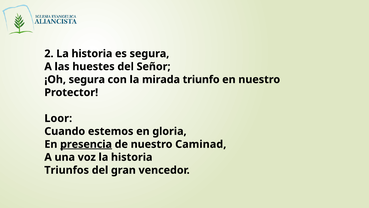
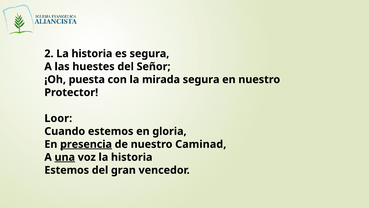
¡Oh segura: segura -> puesta (87, 79)
mirada triunfo: triunfo -> segura (201, 79)
una underline: none -> present (65, 157)
Triunfos: Triunfos -> Estemos (67, 170)
